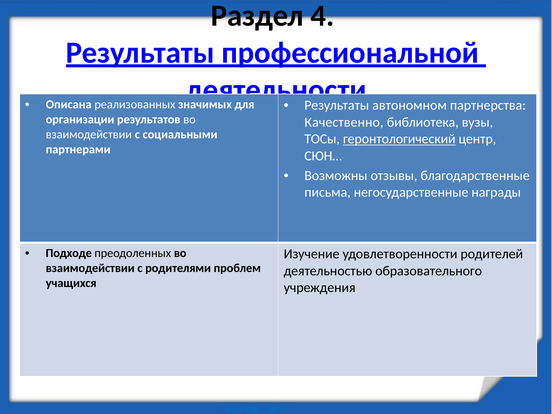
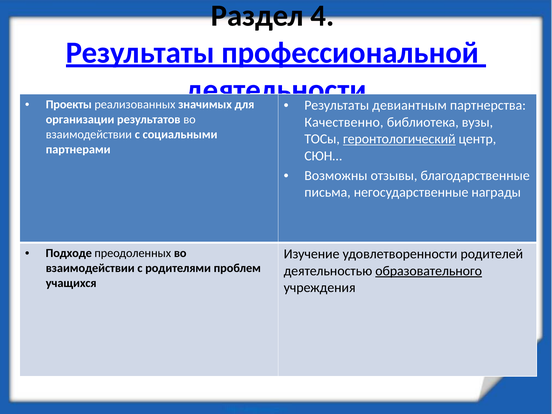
Описана: Описана -> Проекты (69, 104)
автономном: автономном -> девиантным (410, 105)
образовательного underline: none -> present (429, 271)
